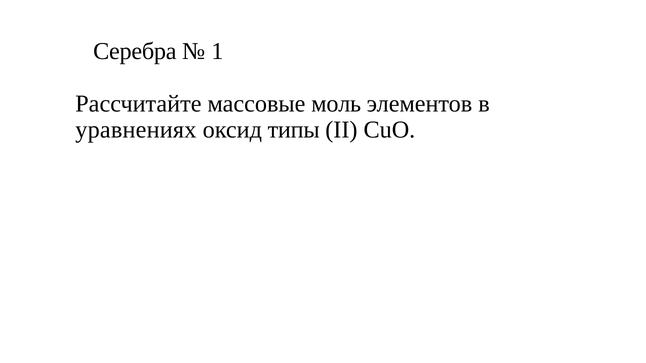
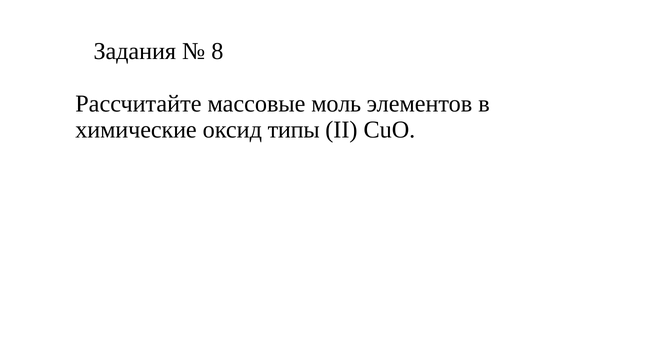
Серебра: Серебра -> Задания (135, 51)
1: 1 -> 8 (217, 51)
уравнениях: уравнениях -> химические (136, 130)
